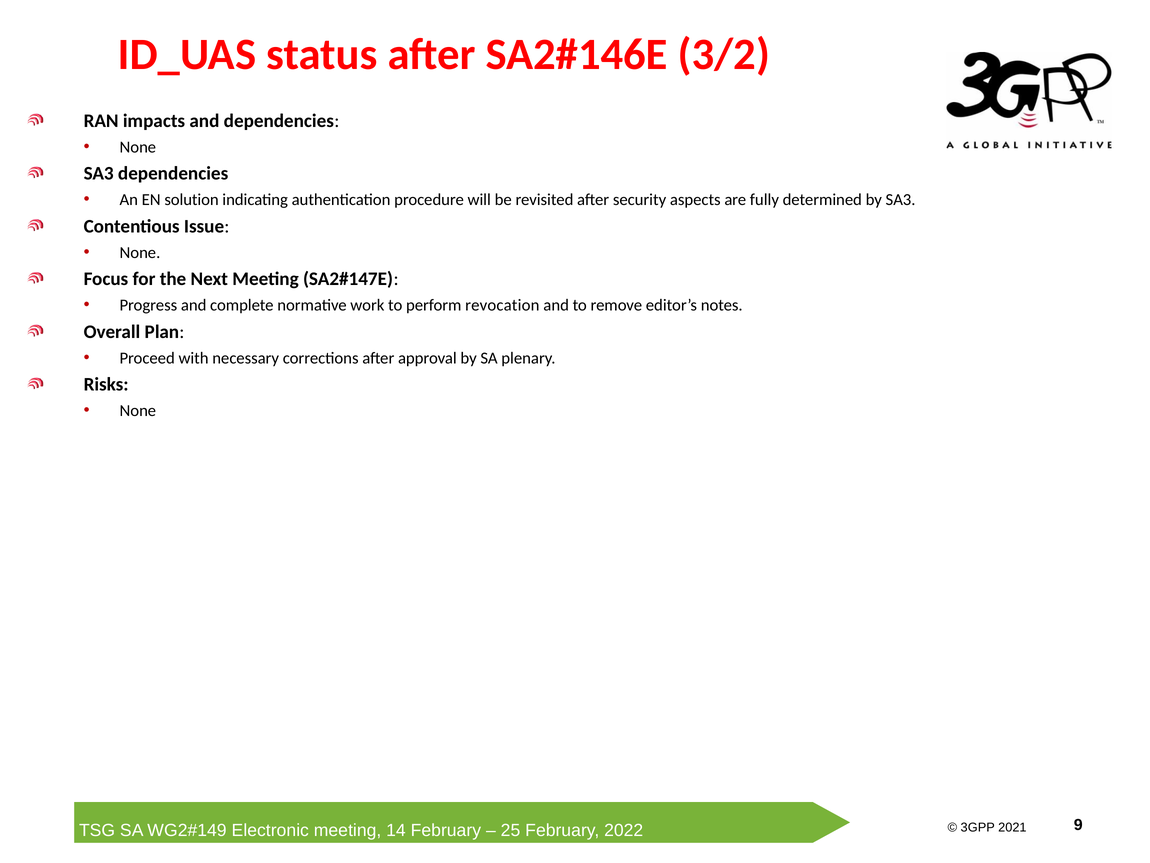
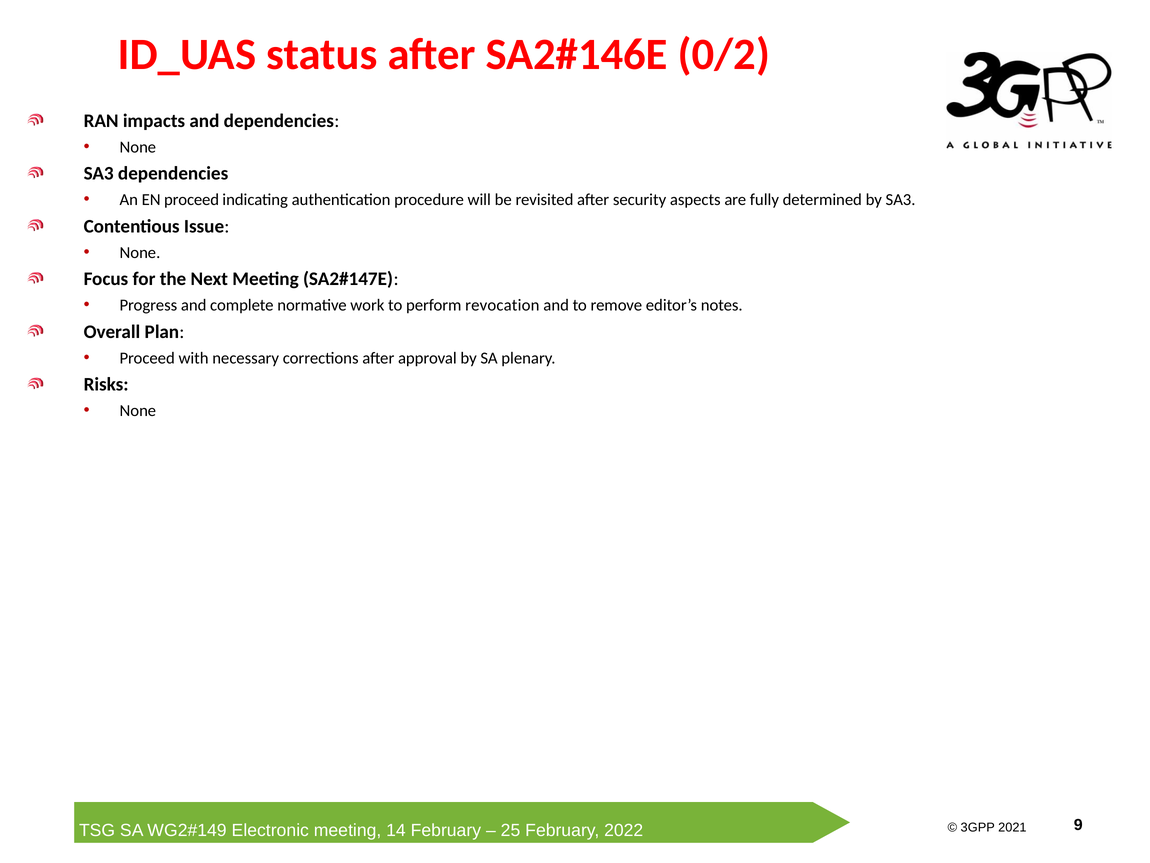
3/2: 3/2 -> 0/2 (724, 54)
EN solution: solution -> proceed (192, 200)
